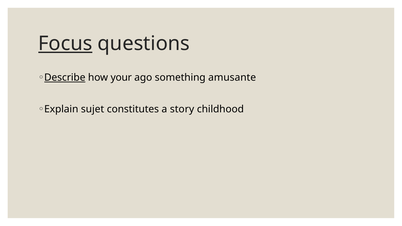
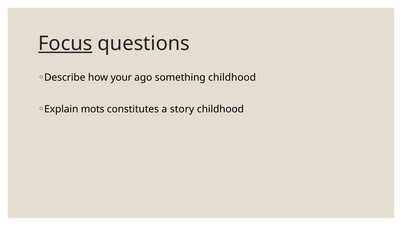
Describe underline: present -> none (65, 78)
something amusante: amusante -> childhood (232, 78)
sujet: sujet -> mots (93, 109)
